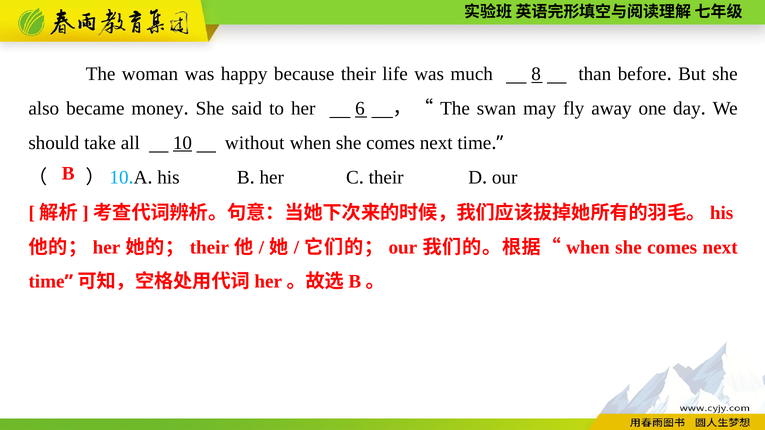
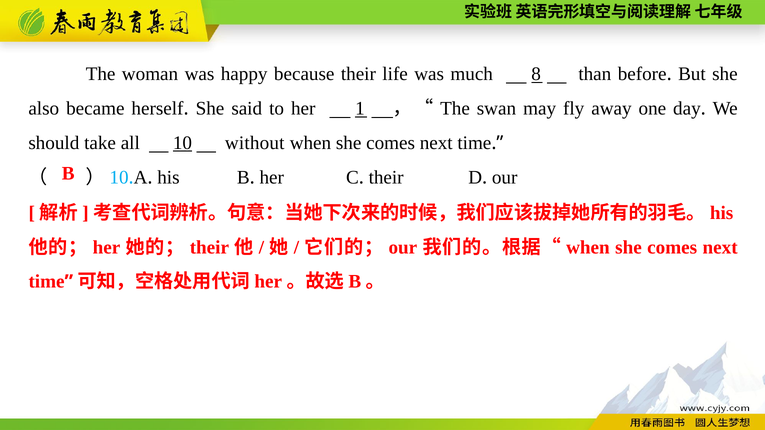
money: money -> herself (157, 108)
6: 6 -> 1 (360, 108)
